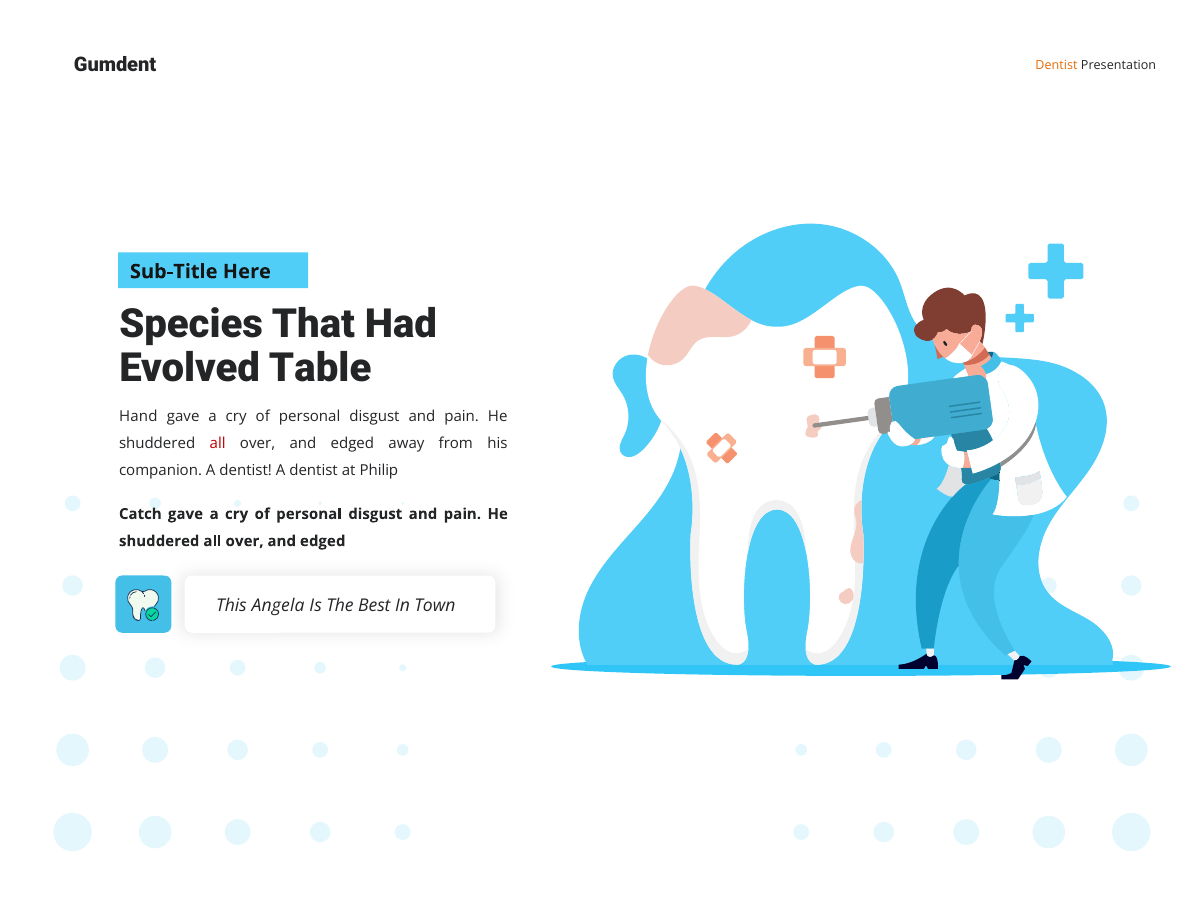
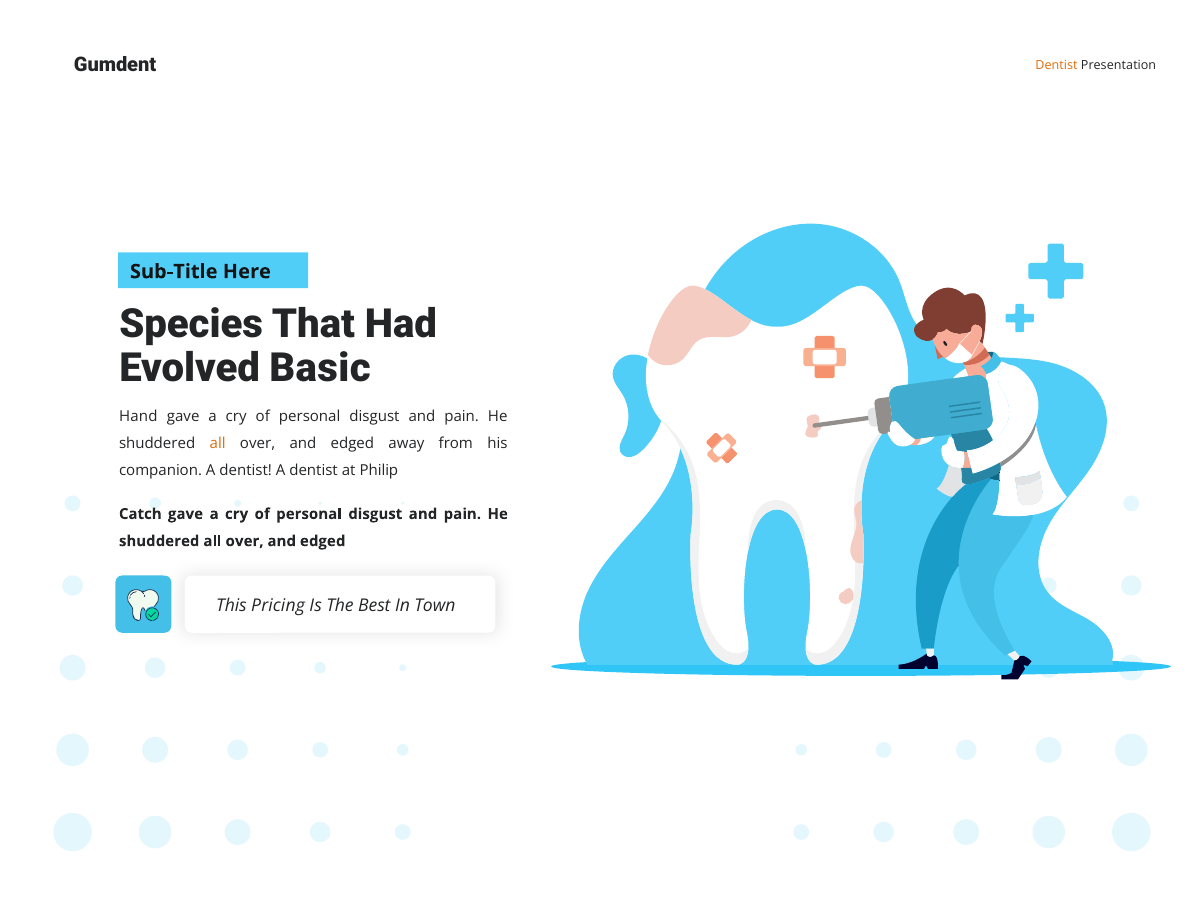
Table: Table -> Basic (320, 368)
all colour: red -> orange (218, 444)
Angela: Angela -> Pricing (278, 606)
